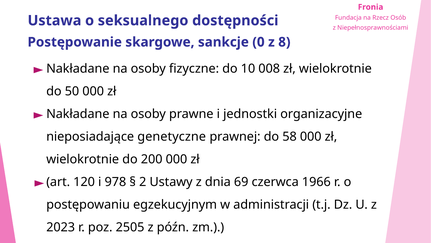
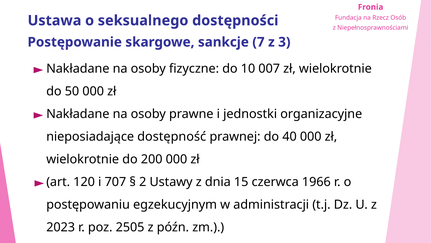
0: 0 -> 7 (258, 42)
8: 8 -> 3 (284, 42)
008: 008 -> 007 (269, 68)
genetyczne: genetyczne -> dostępność (172, 136)
58: 58 -> 40 (290, 136)
978: 978 -> 707 (115, 182)
69: 69 -> 15 (241, 182)
